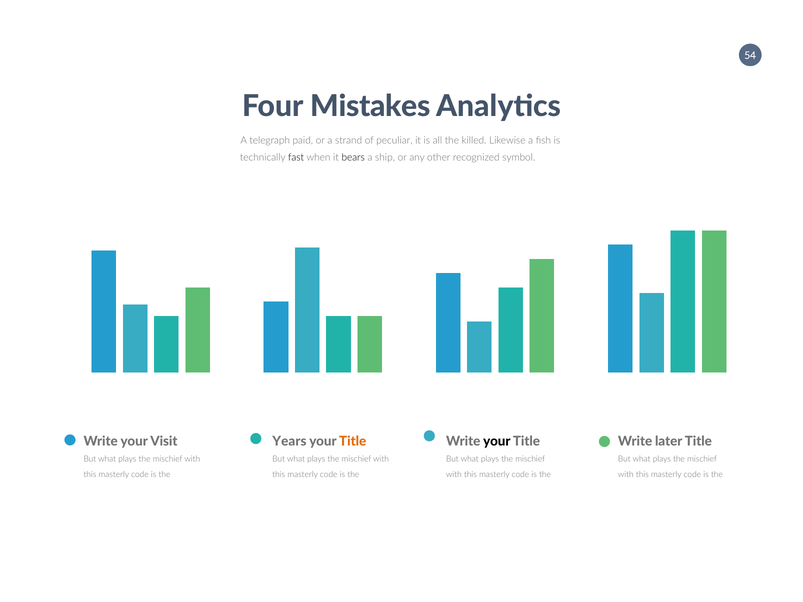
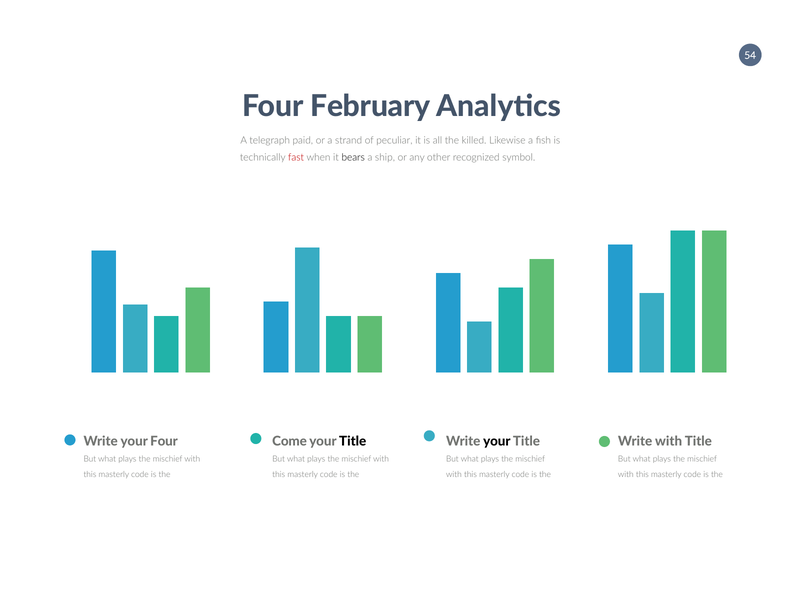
Mistakes: Mistakes -> February (370, 106)
fast colour: black -> red (296, 158)
your Visit: Visit -> Four (164, 442)
Years: Years -> Come (290, 442)
Title colour: orange -> black (353, 442)
Write later: later -> with (669, 442)
